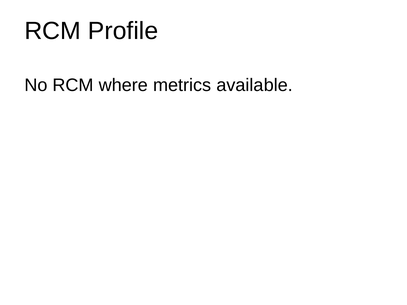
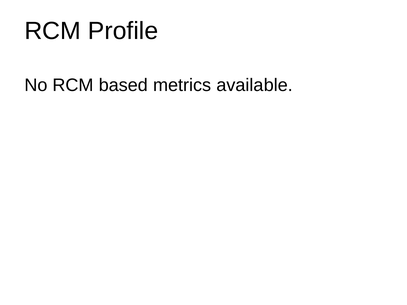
where: where -> based (123, 85)
